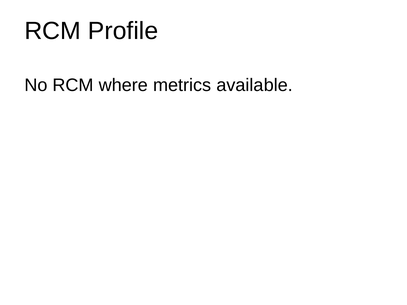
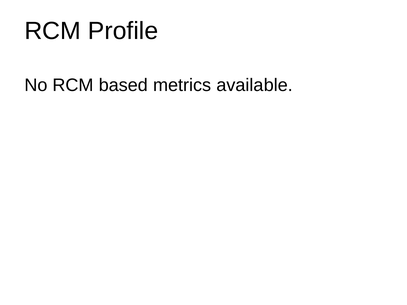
where: where -> based (123, 85)
